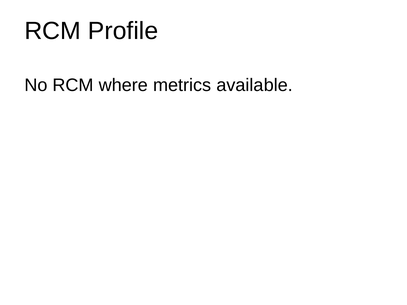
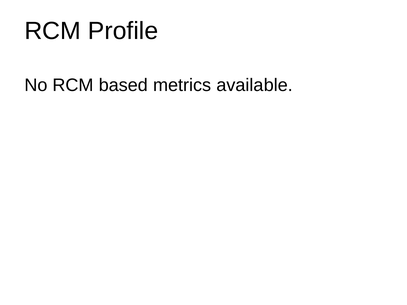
where: where -> based (123, 85)
